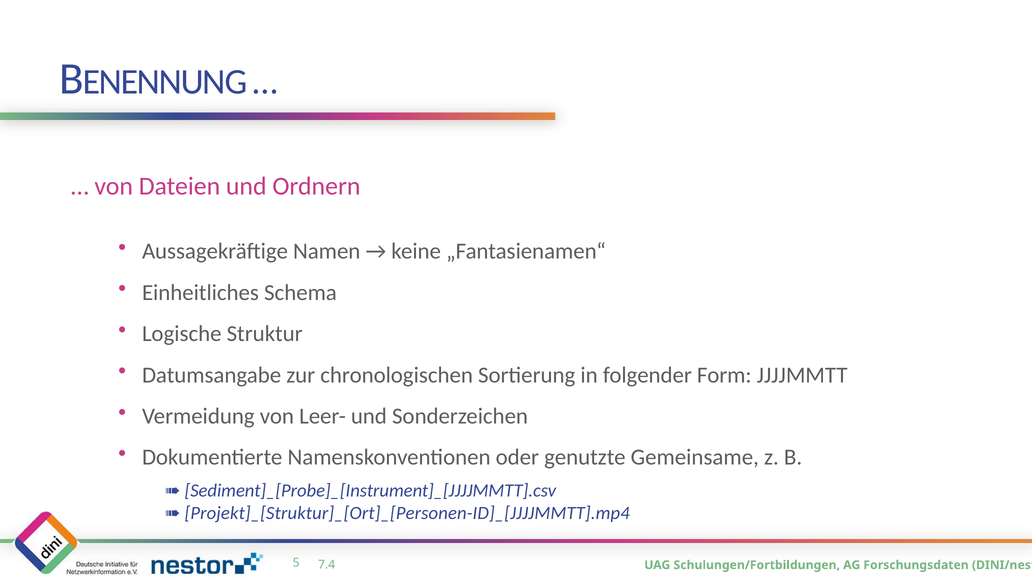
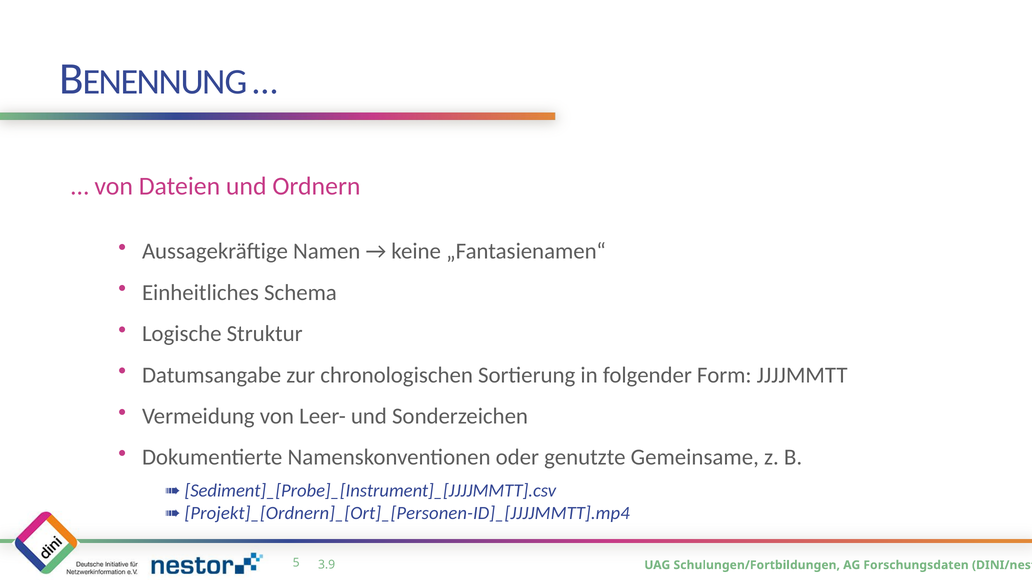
Projekt]_[Struktur]_[Ort]_[Personen-ID]_[JJJJMMTT].mp4: Projekt]_[Struktur]_[Ort]_[Personen-ID]_[JJJJMMTT].mp4 -> Projekt]_[Ordnern]_[Ort]_[Personen-ID]_[JJJJMMTT].mp4 (407, 513)
7.4: 7.4 -> 3.9 (327, 565)
